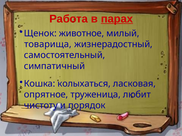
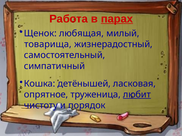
животное: животное -> любящая (81, 33)
колыхаться: колыхаться -> детёнышей (84, 84)
любит underline: none -> present (137, 95)
